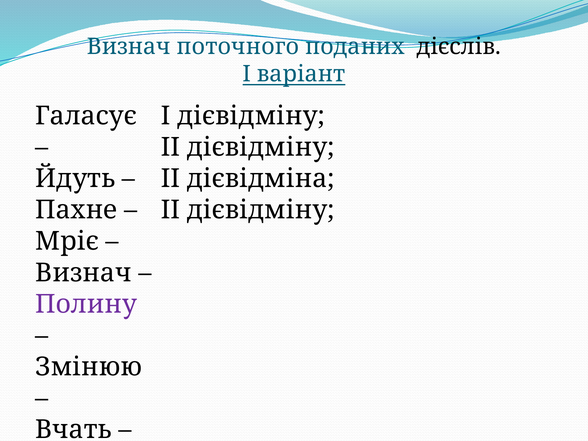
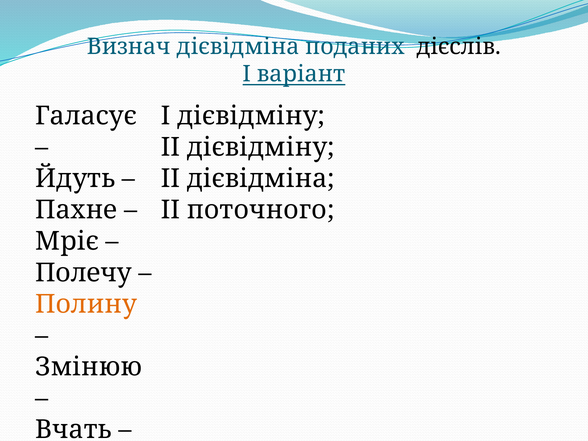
Визнач поточного: поточного -> дієвідміна (238, 47)
дієвідміну: дієвідміну -> поточного (261, 210)
Визнач: Визнач -> Полечу (83, 273)
Полину colour: purple -> orange (86, 304)
